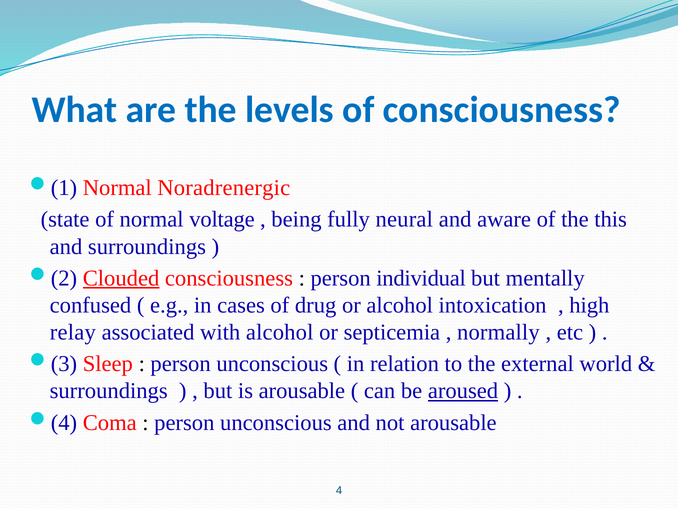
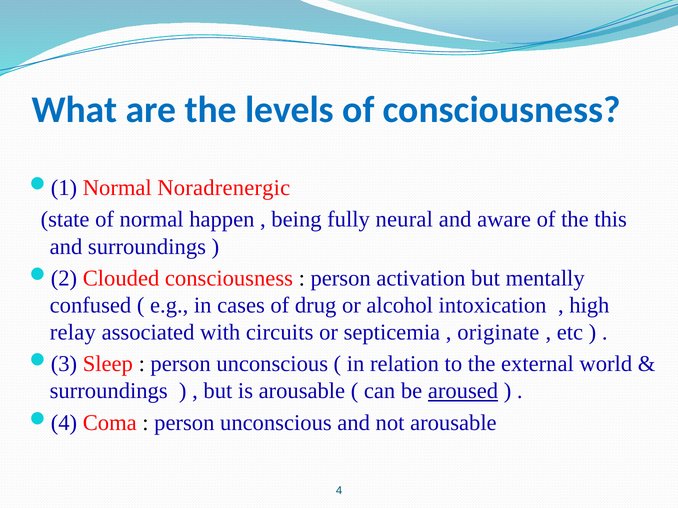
voltage: voltage -> happen (222, 220)
Clouded underline: present -> none (121, 278)
individual: individual -> activation (421, 278)
with alcohol: alcohol -> circuits (280, 333)
normally: normally -> originate (498, 333)
